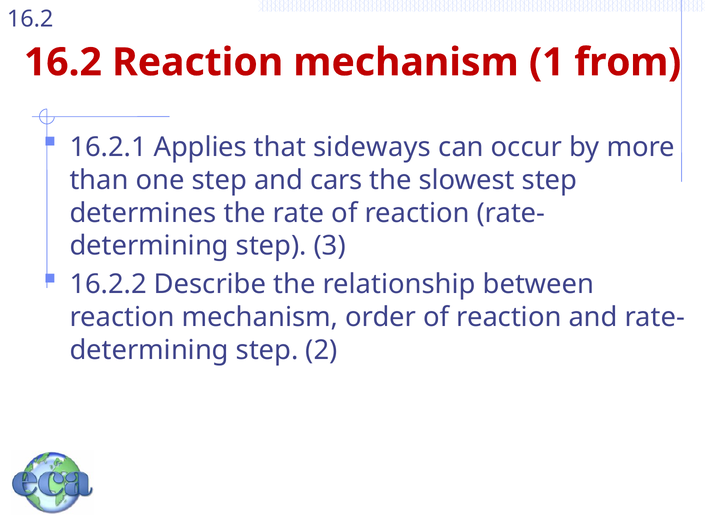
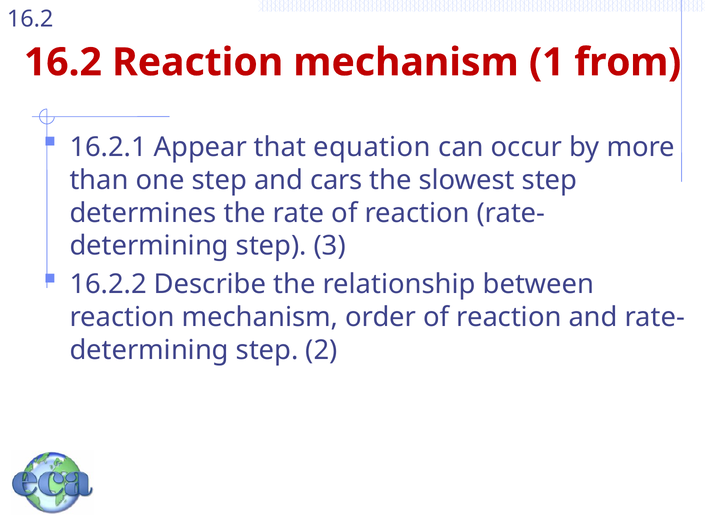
Applies: Applies -> Appear (200, 147)
sideways: sideways -> equation (372, 147)
